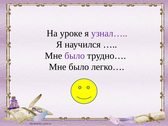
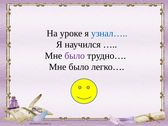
узнал… colour: purple -> blue (109, 33)
